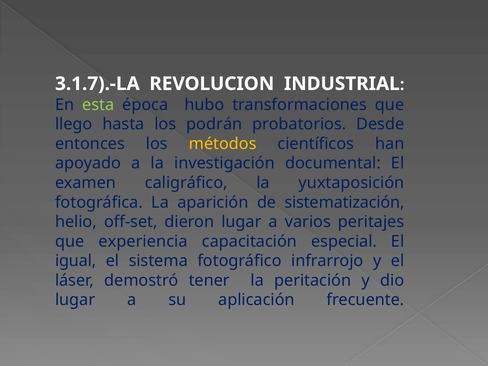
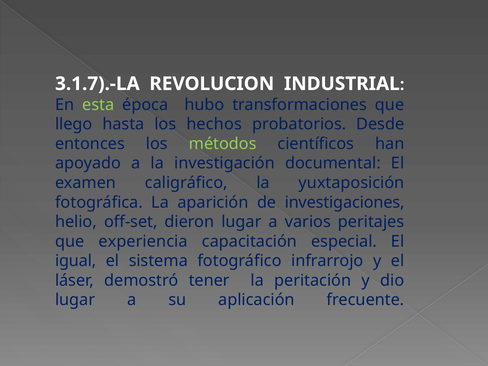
podrán: podrán -> hechos (214, 124)
métodos colour: yellow -> light green (223, 144)
sistematización: sistematización -> investigaciones (345, 202)
